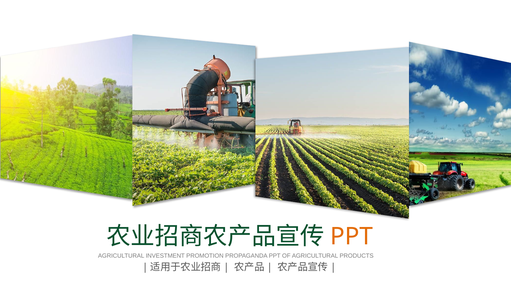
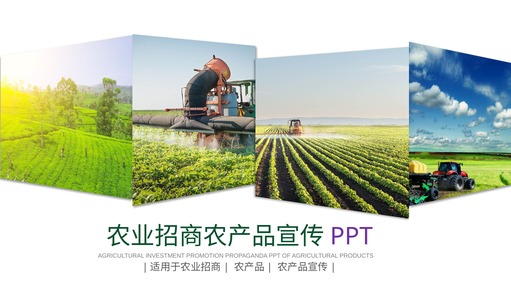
PPT colour: orange -> purple (352, 236)
